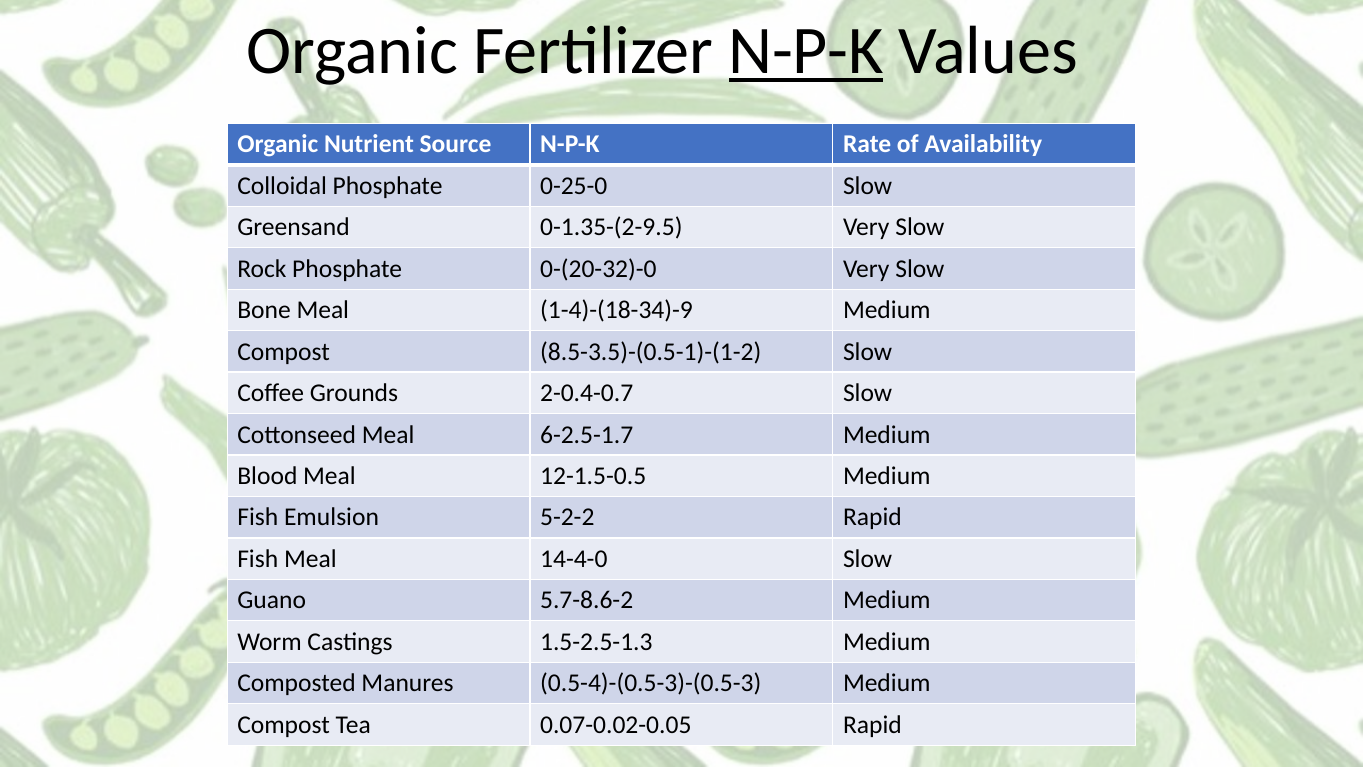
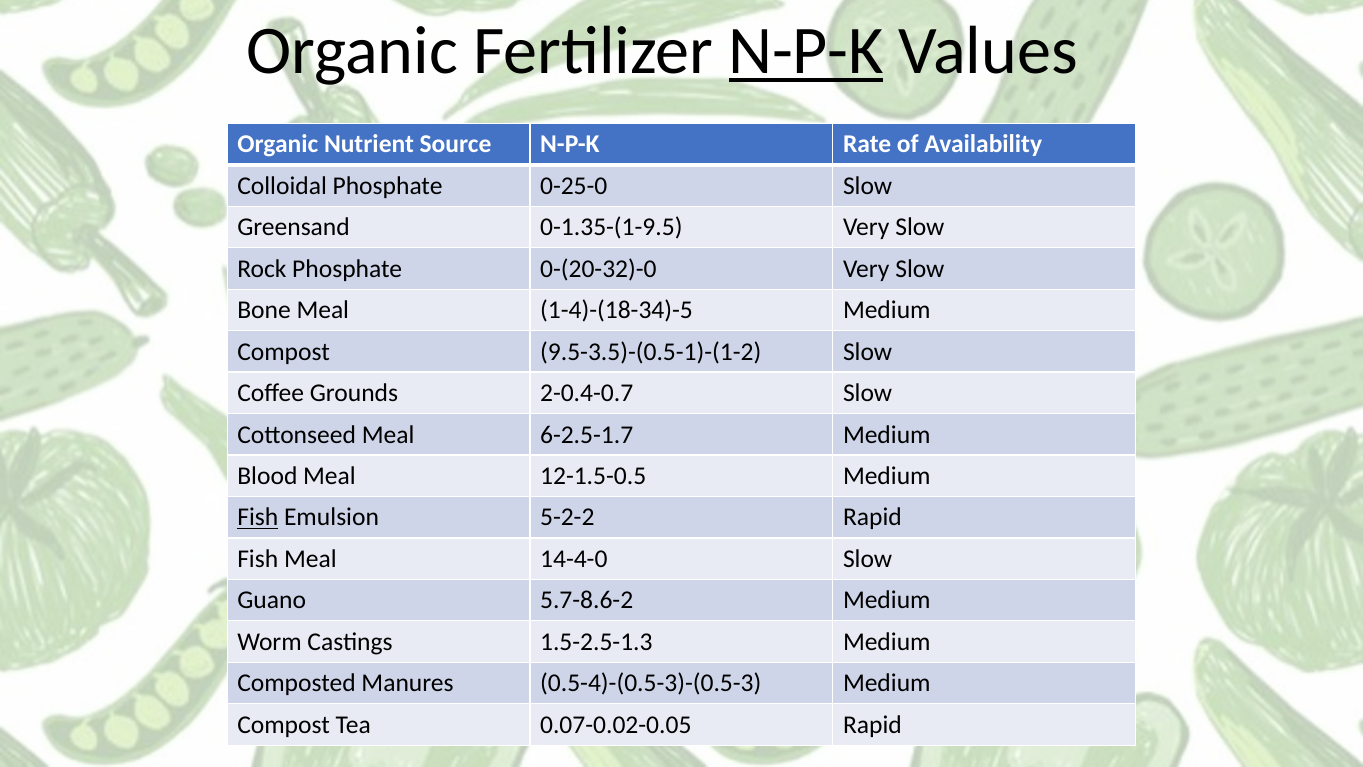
0-1.35-(2-9.5: 0-1.35-(2-9.5 -> 0-1.35-(1-9.5 (611, 227)
1-4)-(18-34)-9: 1-4)-(18-34)-9 -> 1-4)-(18-34)-5 (617, 310)
8.5-3.5)-(0.5-1)-(1-2: 8.5-3.5)-(0.5-1)-(1-2 -> 9.5-3.5)-(0.5-1)-(1-2 (651, 351)
Fish underline: none -> present (258, 517)
